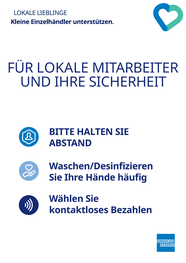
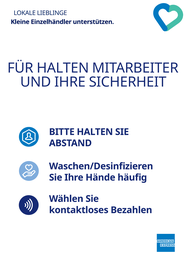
FÜR LOKALE: LOKALE -> HALTEN (63, 68)
